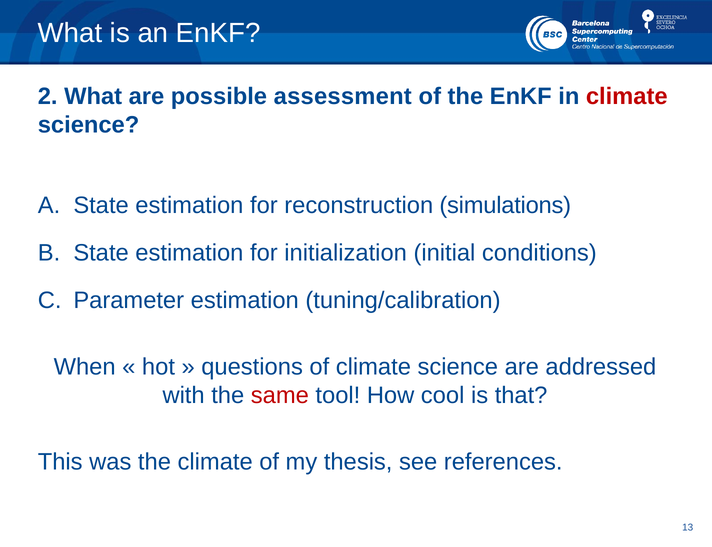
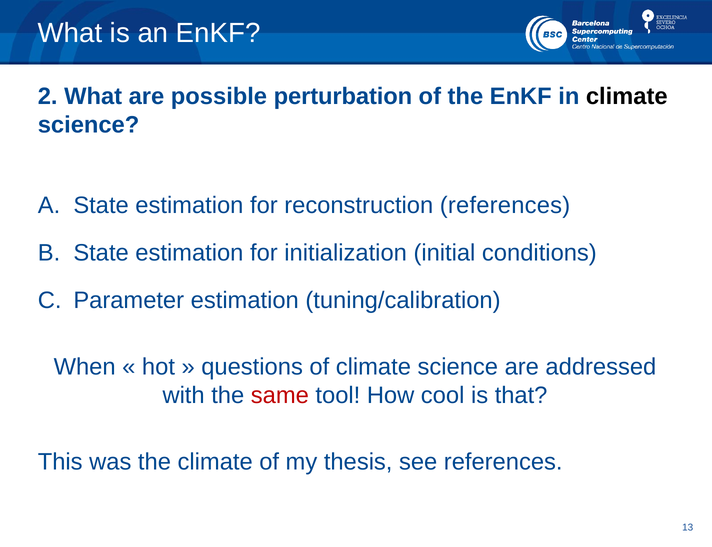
assessment: assessment -> perturbation (343, 96)
climate colour: red -> black (627, 96)
reconstruction simulations: simulations -> references (505, 205)
